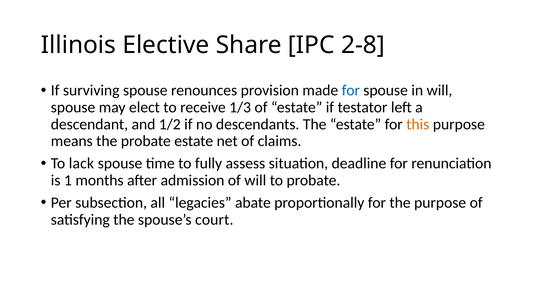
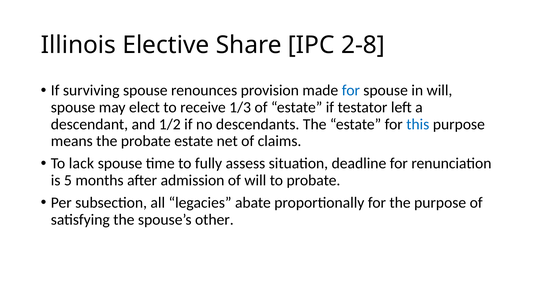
this colour: orange -> blue (418, 124)
1: 1 -> 5 (68, 180)
court: court -> other (214, 220)
